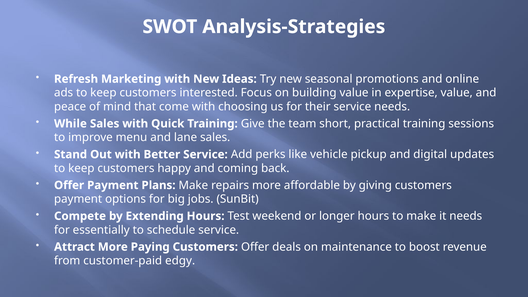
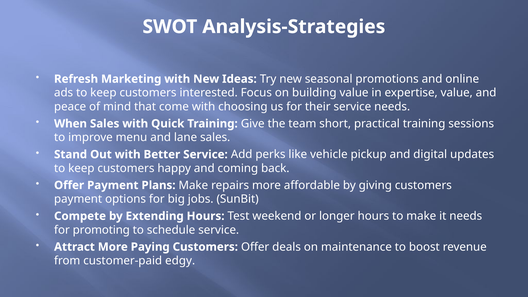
While: While -> When (71, 124)
essentially: essentially -> promoting (101, 230)
